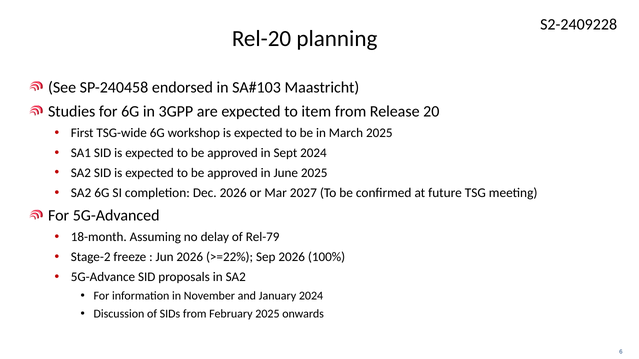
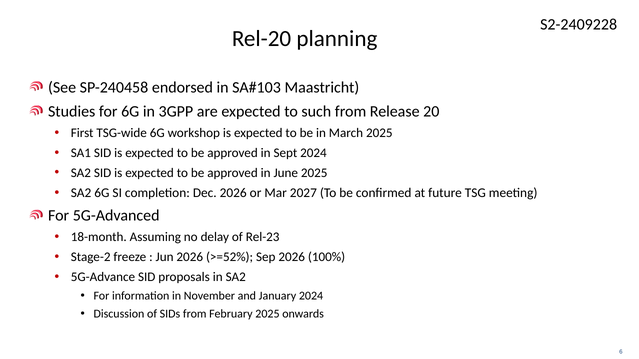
item: item -> such (316, 112)
Rel-79: Rel-79 -> Rel-23 (263, 237)
>=22%: >=22% -> >=52% (230, 257)
